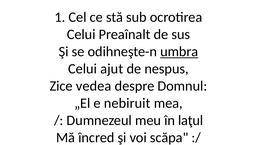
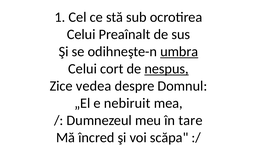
ajut: ajut -> cort (112, 69)
nespus underline: none -> present (167, 69)
laţul: laţul -> tare (190, 120)
